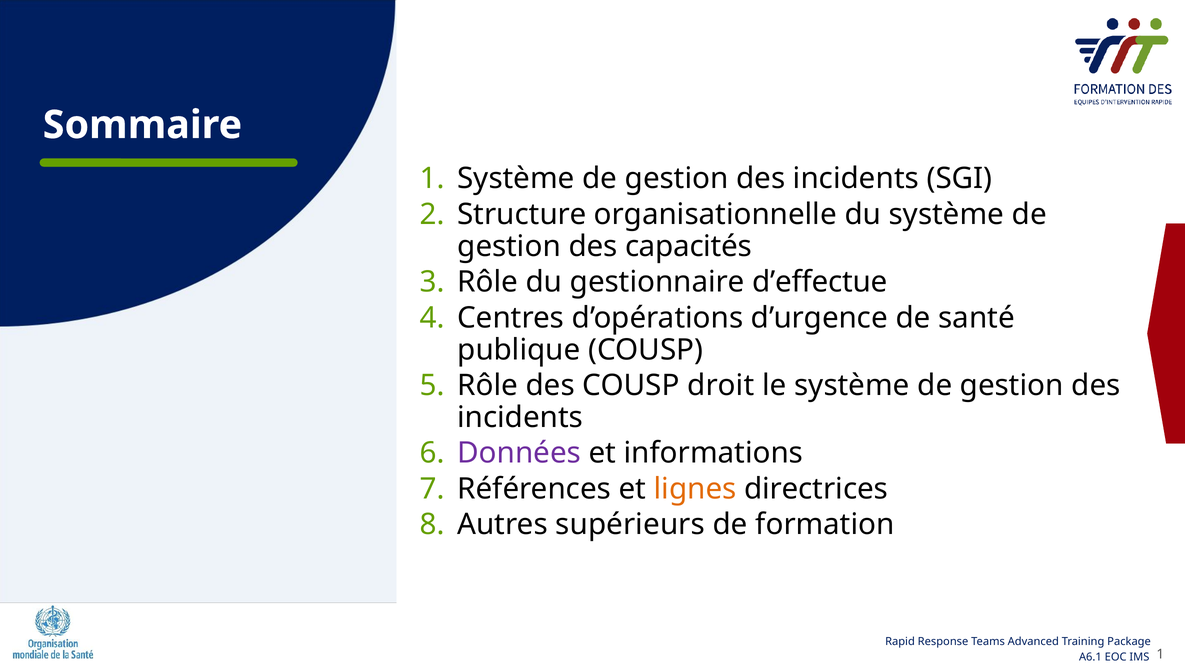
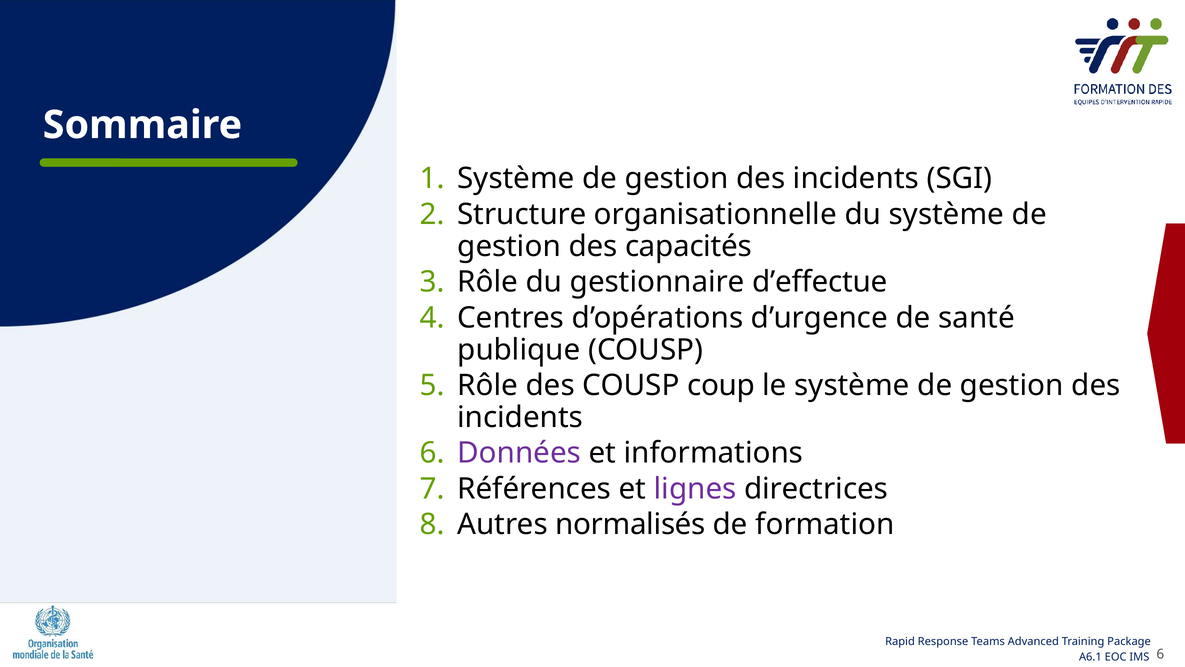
droit: droit -> coup (721, 385)
lignes colour: orange -> purple (695, 489)
supérieurs: supérieurs -> normalisés (630, 524)
1: 1 -> 6 (1160, 654)
